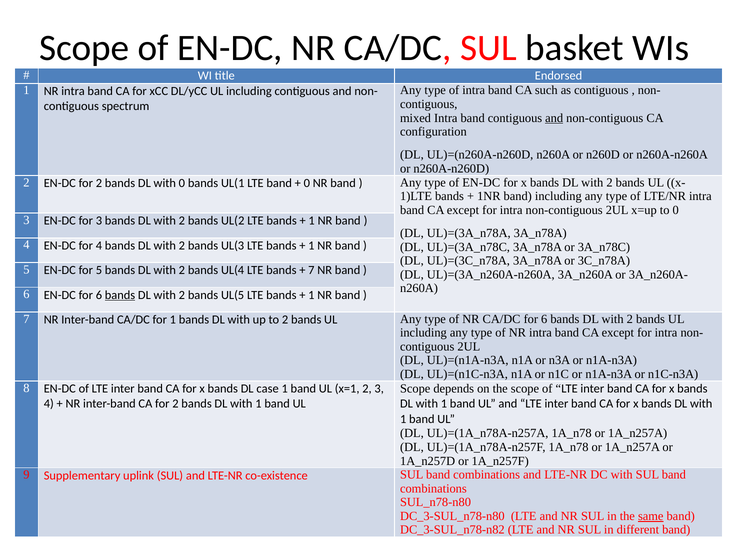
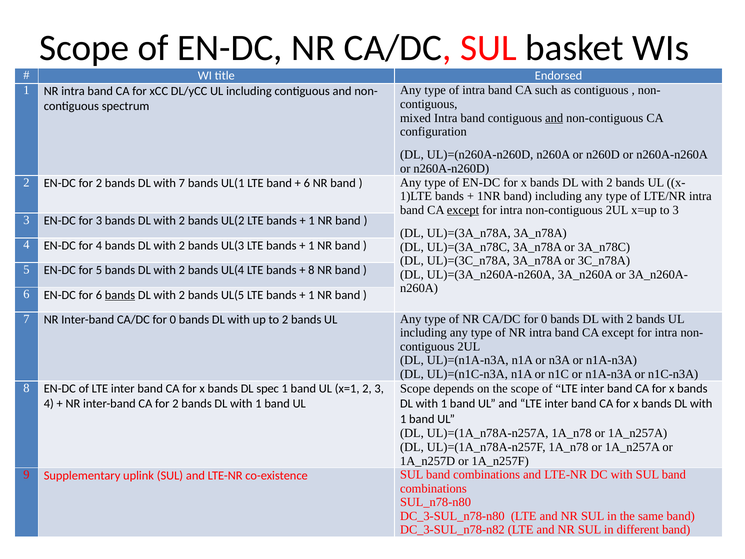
with 0: 0 -> 7 (182, 183)
0: 0 -> 6 (307, 183)
except underline: none -> present (463, 210)
to 0: 0 -> 3 (676, 210)
7: 7 -> 8 (311, 270)
Inter-band CA/DC for 1: 1 -> 0 (173, 320)
NR CA/DC for 6: 6 -> 0 (544, 319)
case: case -> spec (268, 388)
same underline: present -> none (651, 516)
